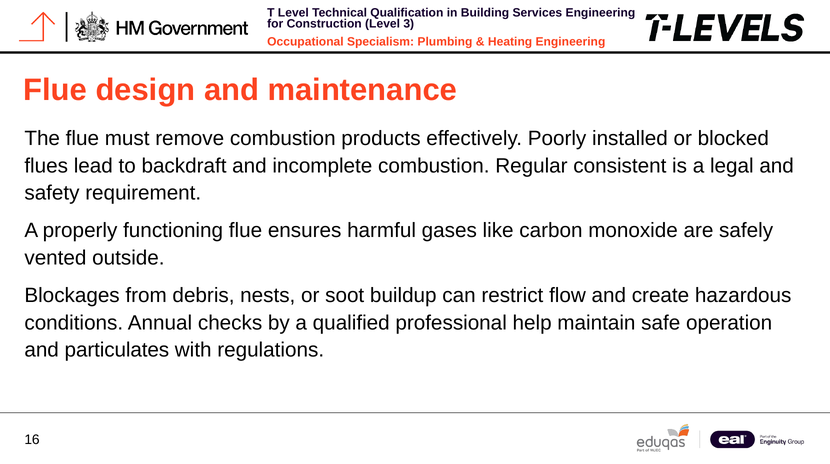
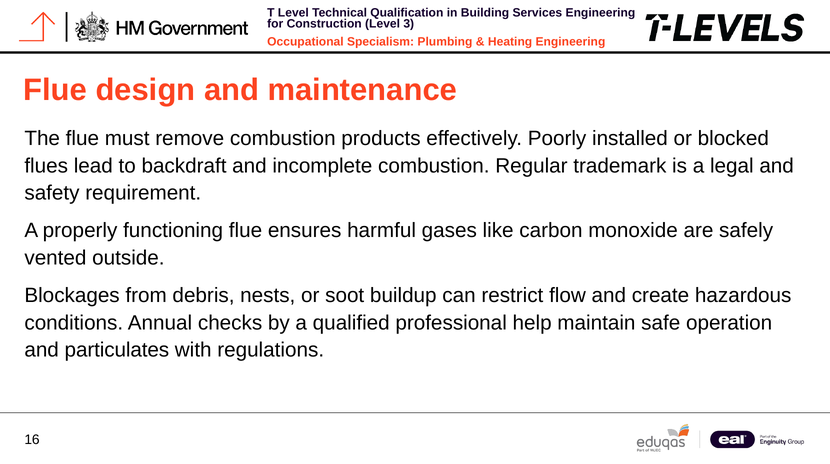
consistent: consistent -> trademark (620, 166)
